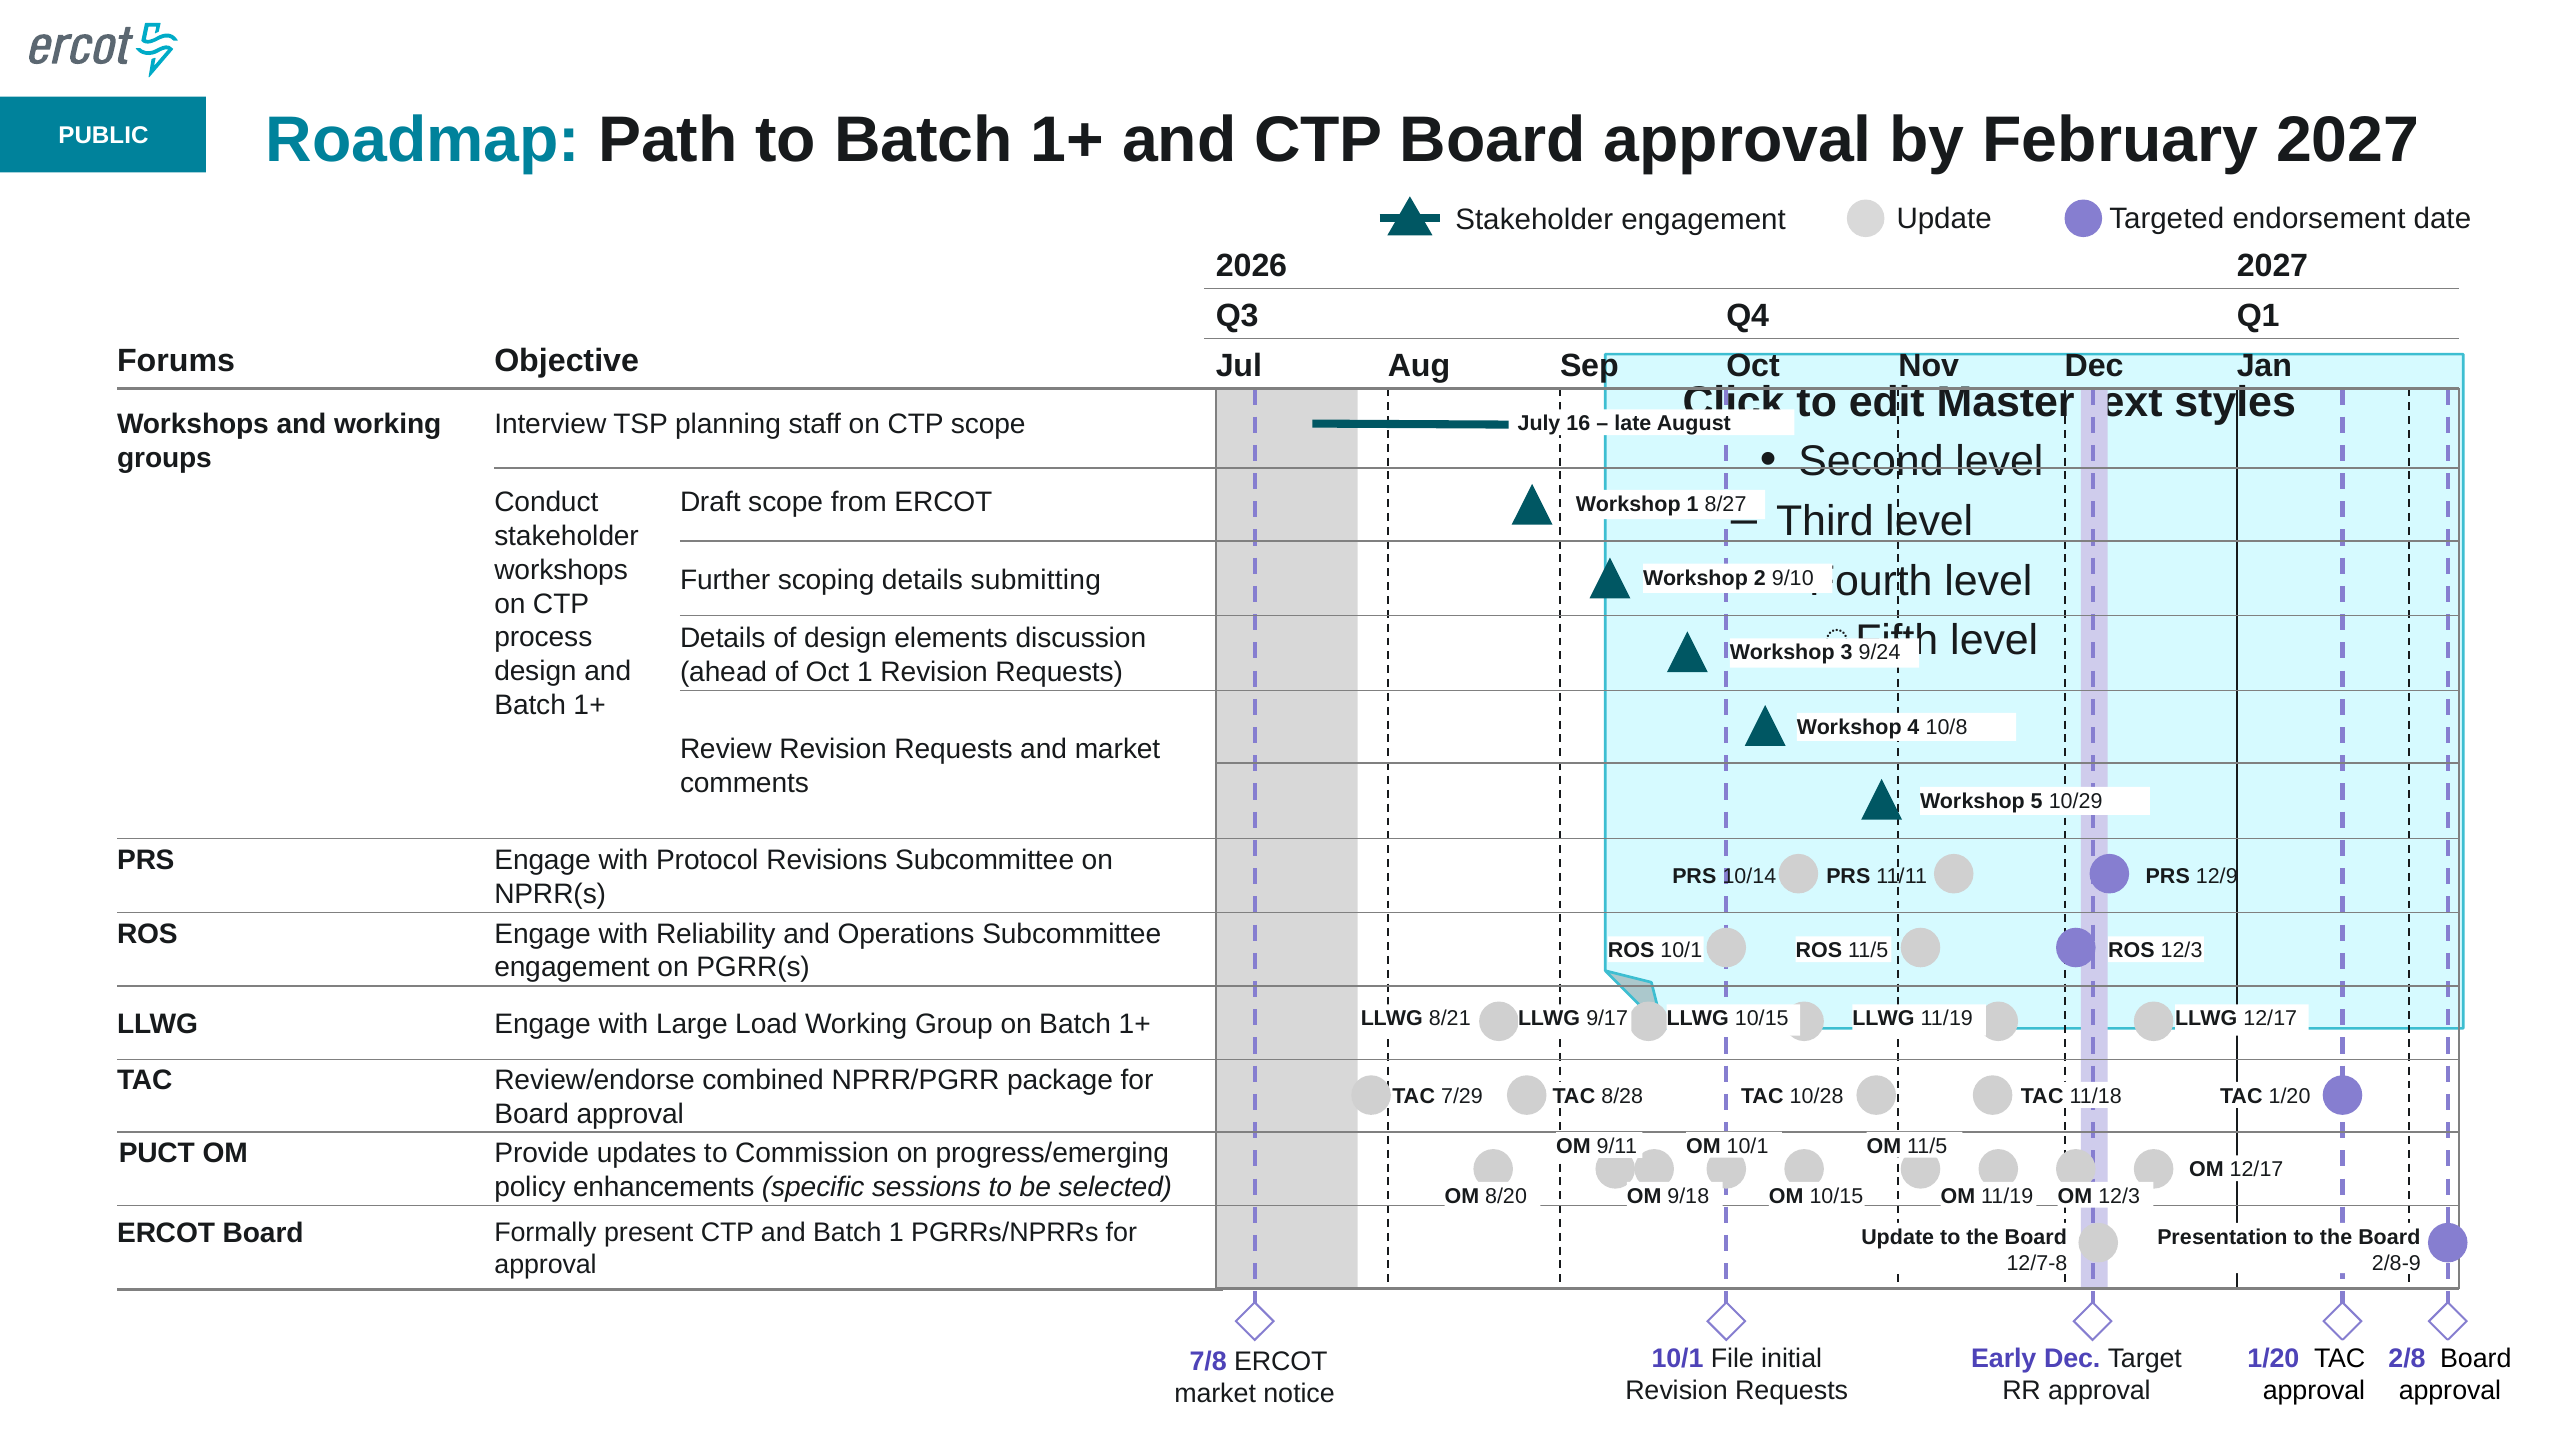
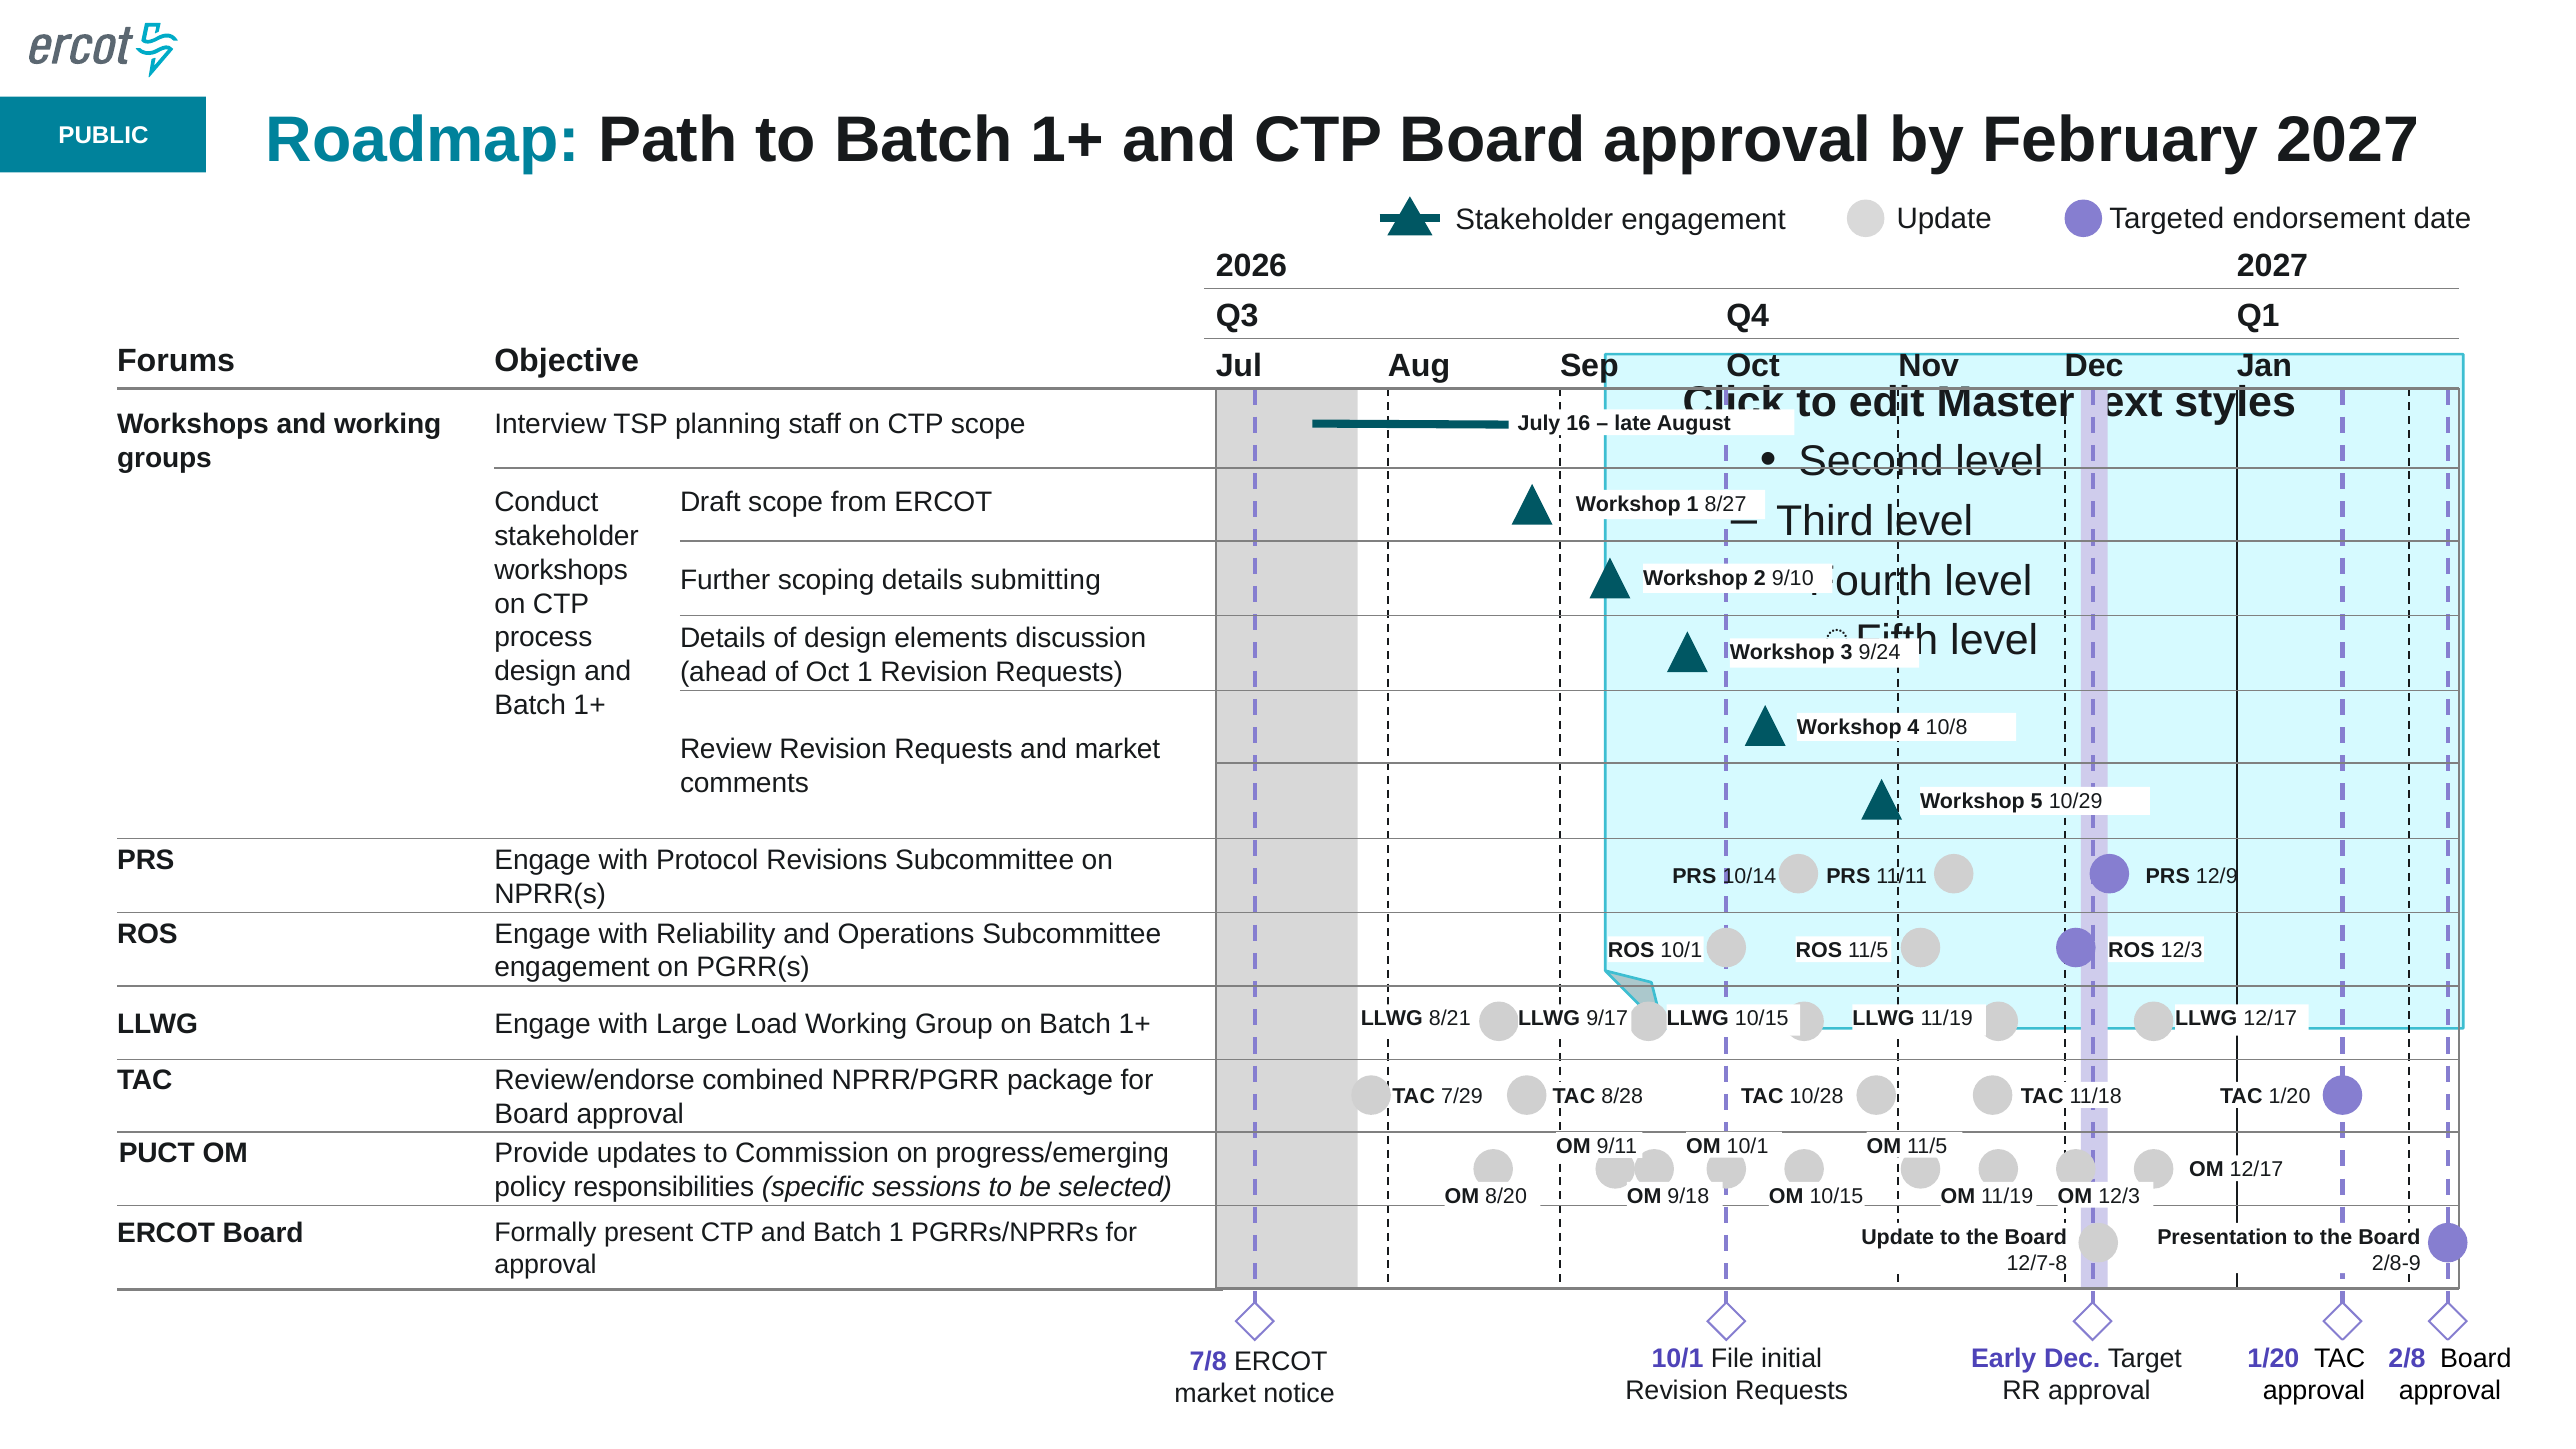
enhancements: enhancements -> responsibilities (664, 1187)
